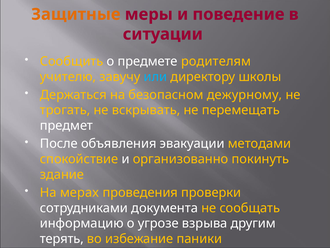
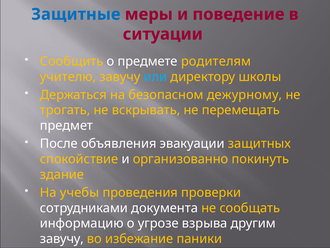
Защитные colour: orange -> blue (76, 14)
методами: методами -> защитных (259, 143)
мерах: мерах -> учебы (79, 192)
терять: терять -> завучу (62, 238)
